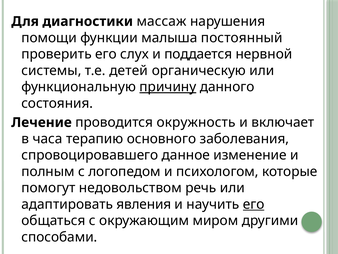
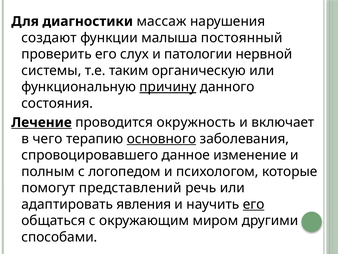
помощи: помощи -> создают (49, 38)
поддается: поддается -> патологии (198, 54)
детей: детей -> таким (129, 70)
Лечение underline: none -> present (42, 122)
часа: часа -> чего (48, 139)
основного underline: none -> present (161, 139)
недовольством: недовольством -> представлений (130, 188)
